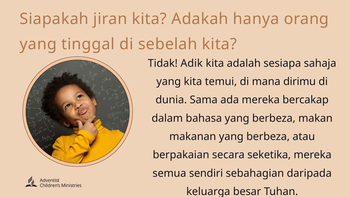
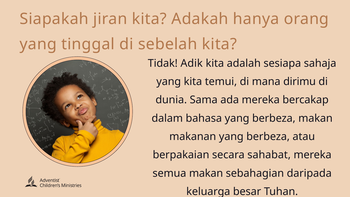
seketika: seketika -> sahabat (269, 155)
semua sendiri: sendiri -> makan (206, 173)
